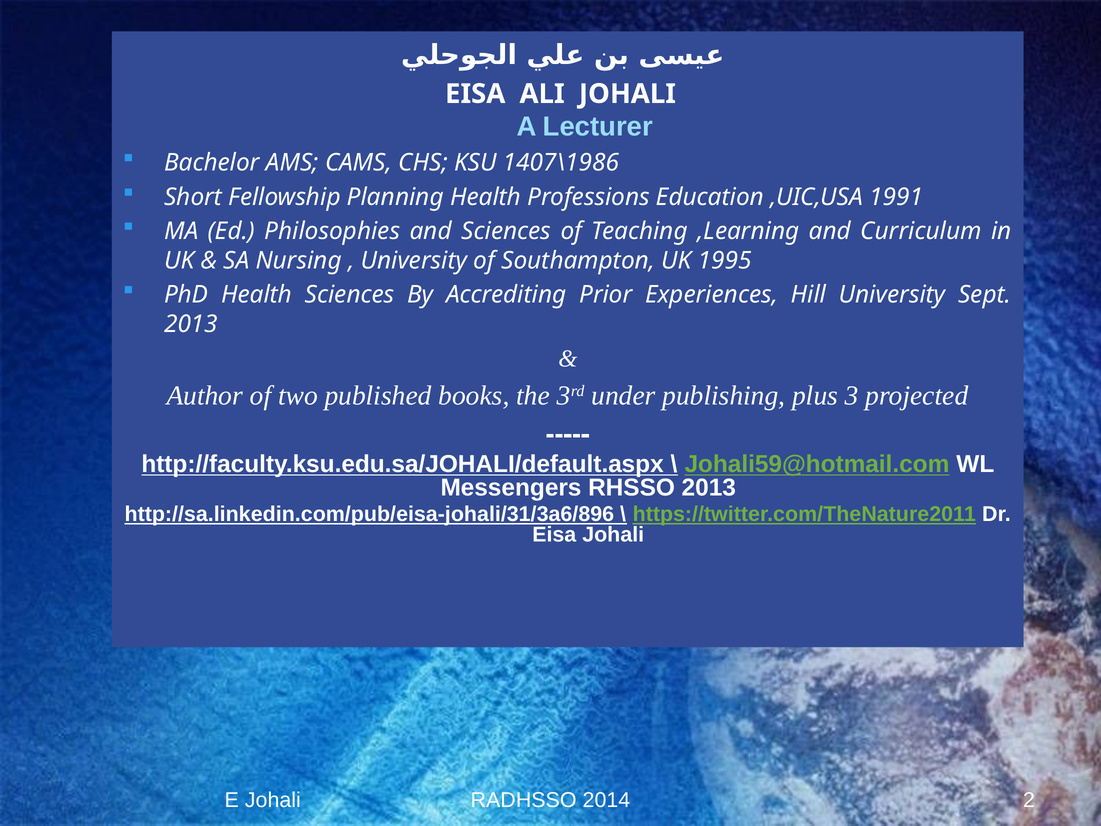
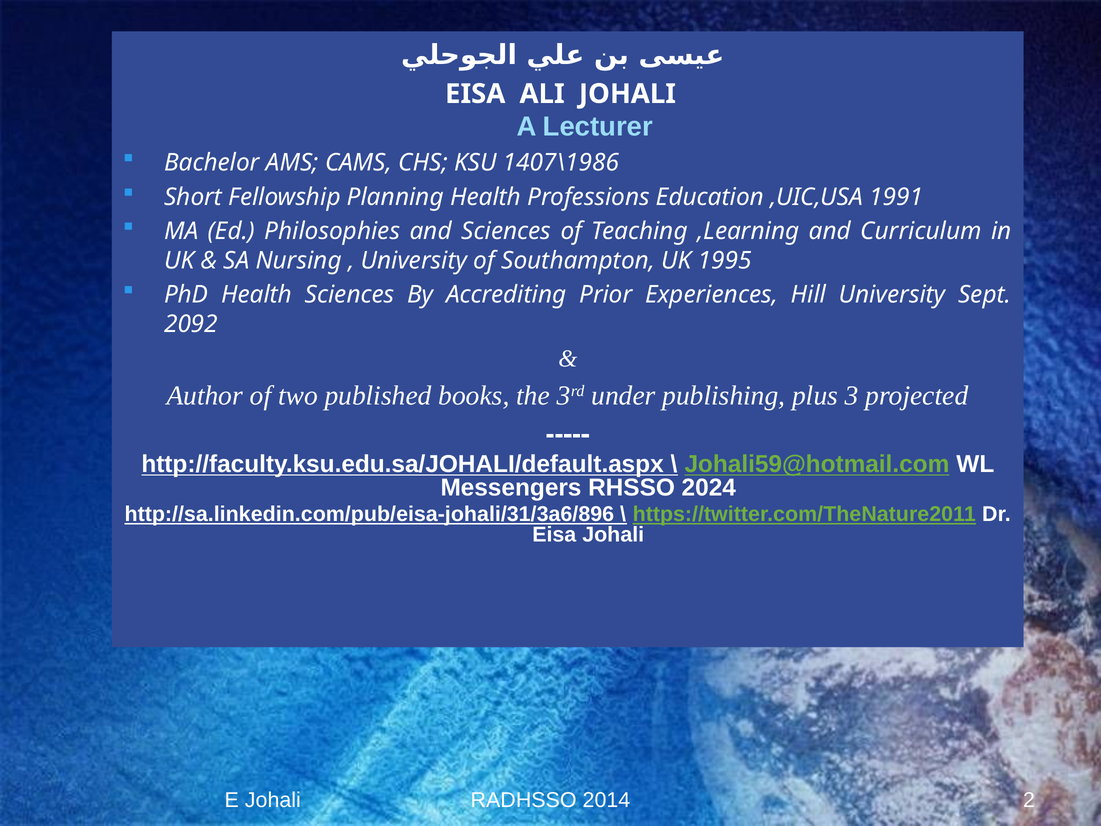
2013: 2013 -> 2092 (191, 324)
RHSSO 2013: 2013 -> 2024 (709, 488)
